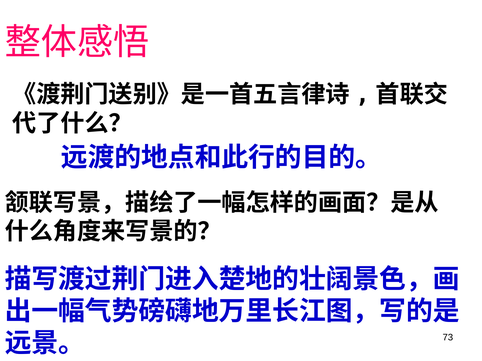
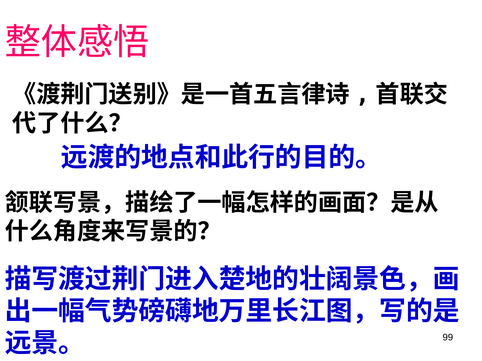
73: 73 -> 99 (448, 338)
